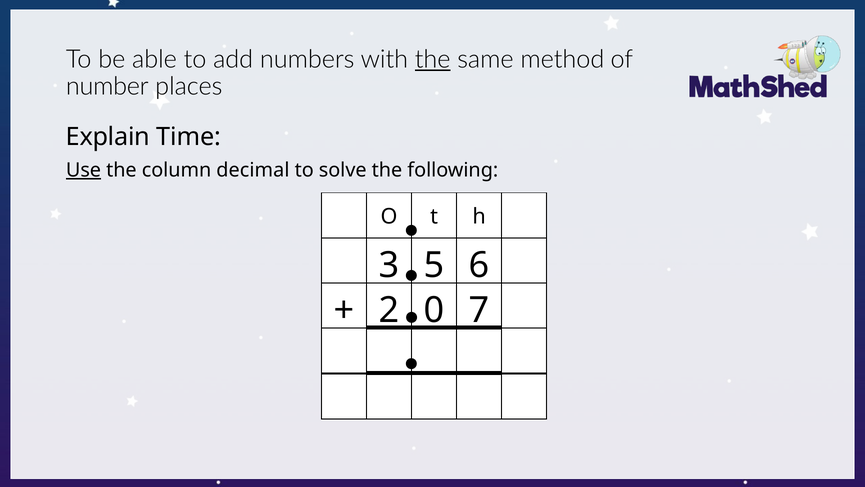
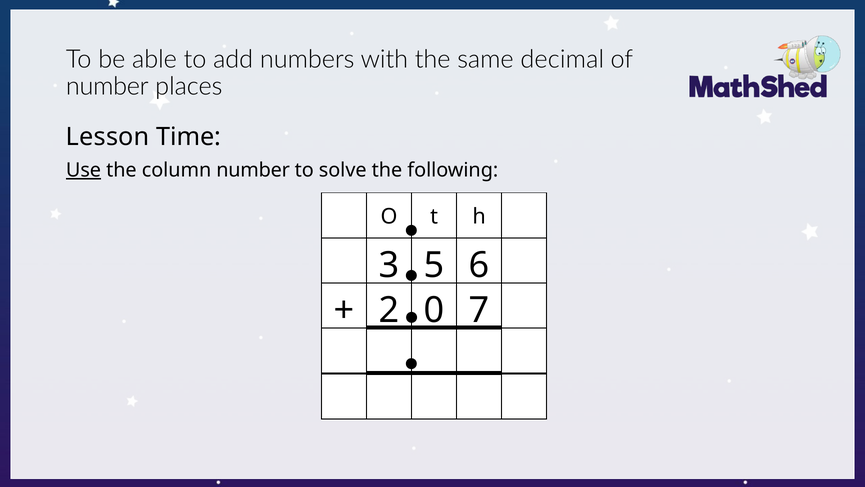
the underline: present -> none (433, 59)
method: method -> decimal (562, 59)
Explain: Explain -> Lesson (108, 137)
column decimal: decimal -> number (253, 170)
